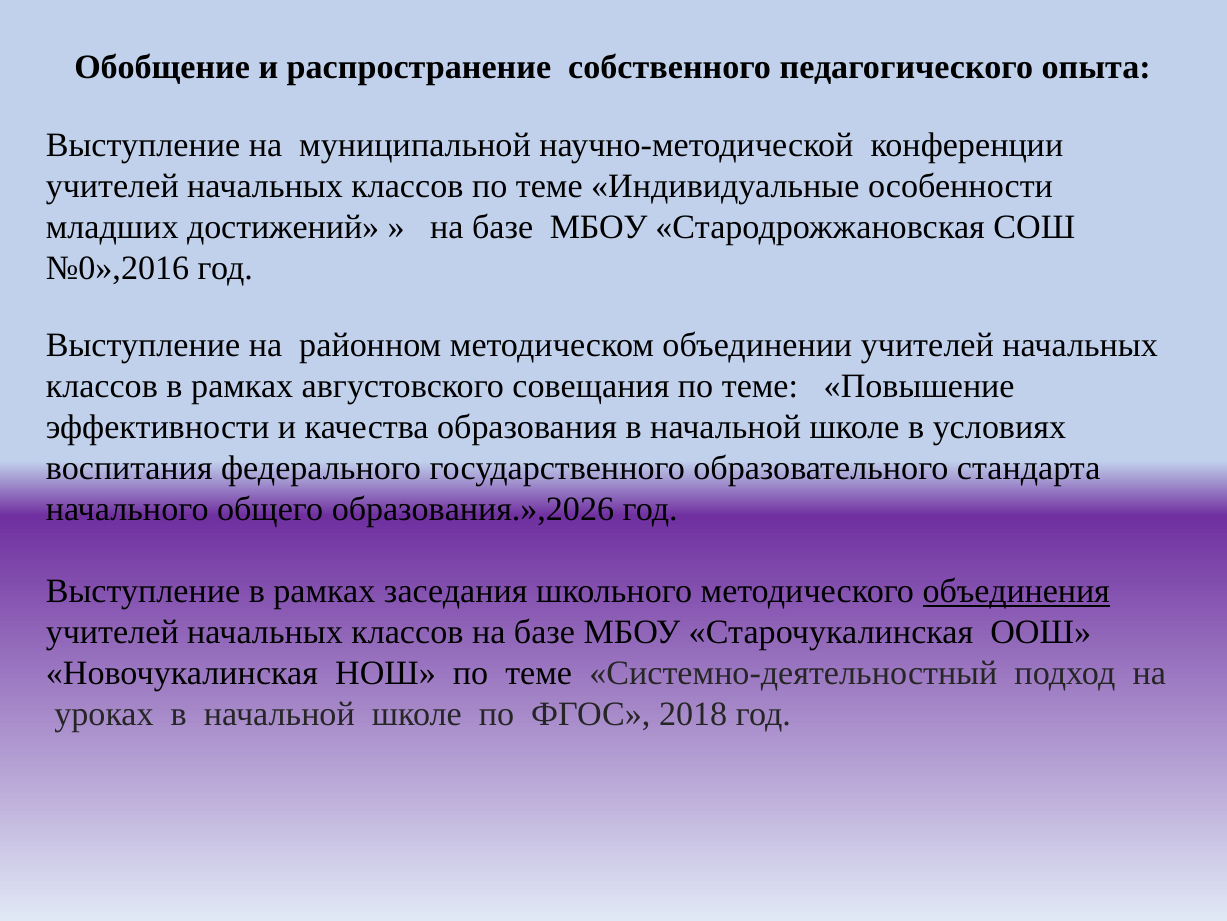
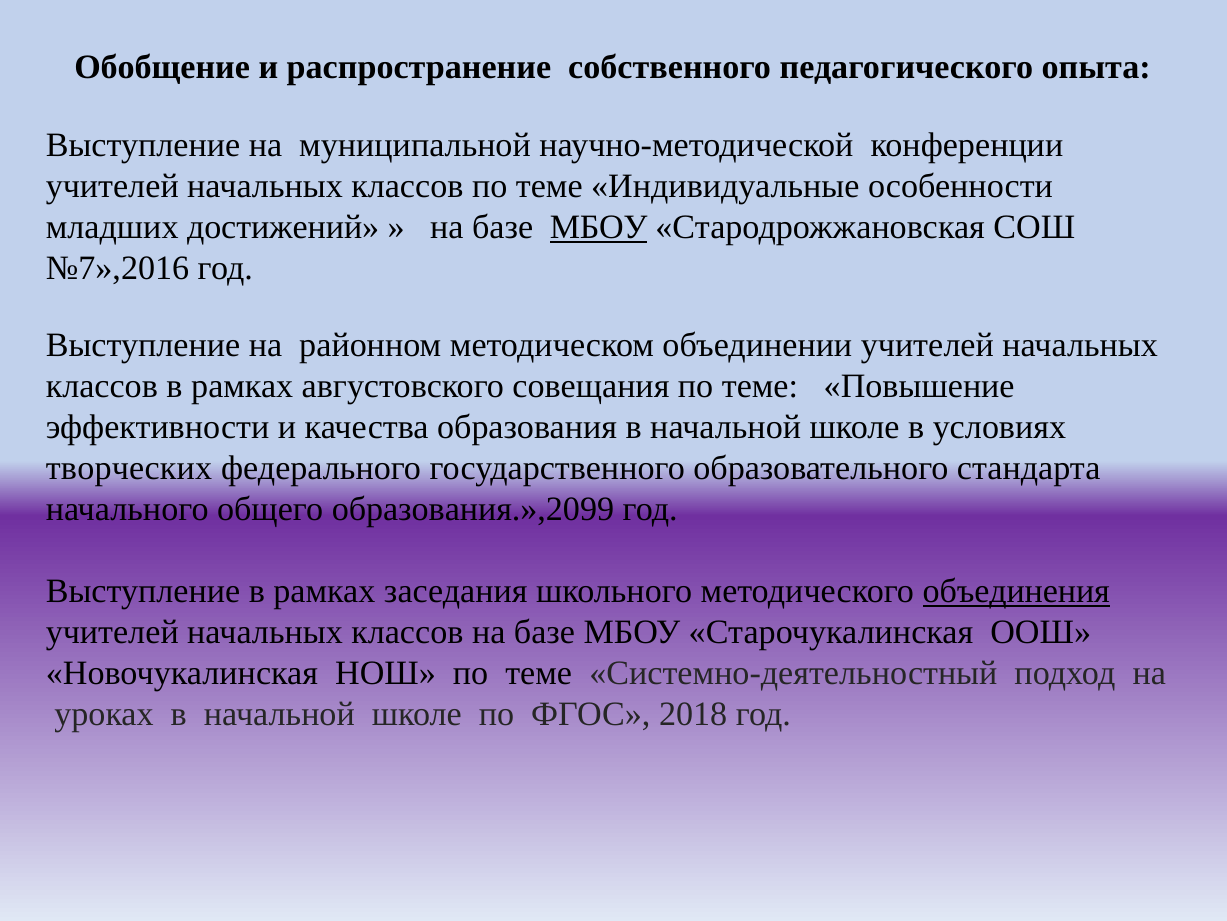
МБОУ underline: none -> present (599, 227)
№0»,2016: №0»,2016 -> №7»,2016 (118, 268)
воспитания: воспитания -> творческих (129, 468)
образования.»,2026: образования.»,2026 -> образования.»,2099 (473, 509)
